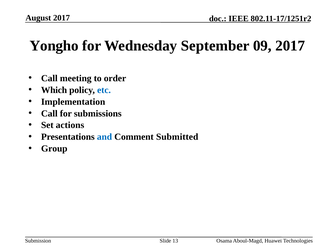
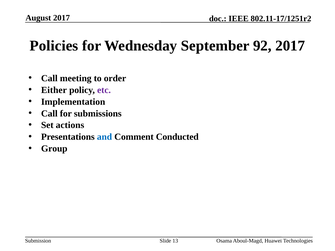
Yongho: Yongho -> Policies (54, 46)
09: 09 -> 92 (262, 46)
Which: Which -> Either (54, 90)
etc colour: blue -> purple (104, 90)
Submitted: Submitted -> Conducted (177, 137)
